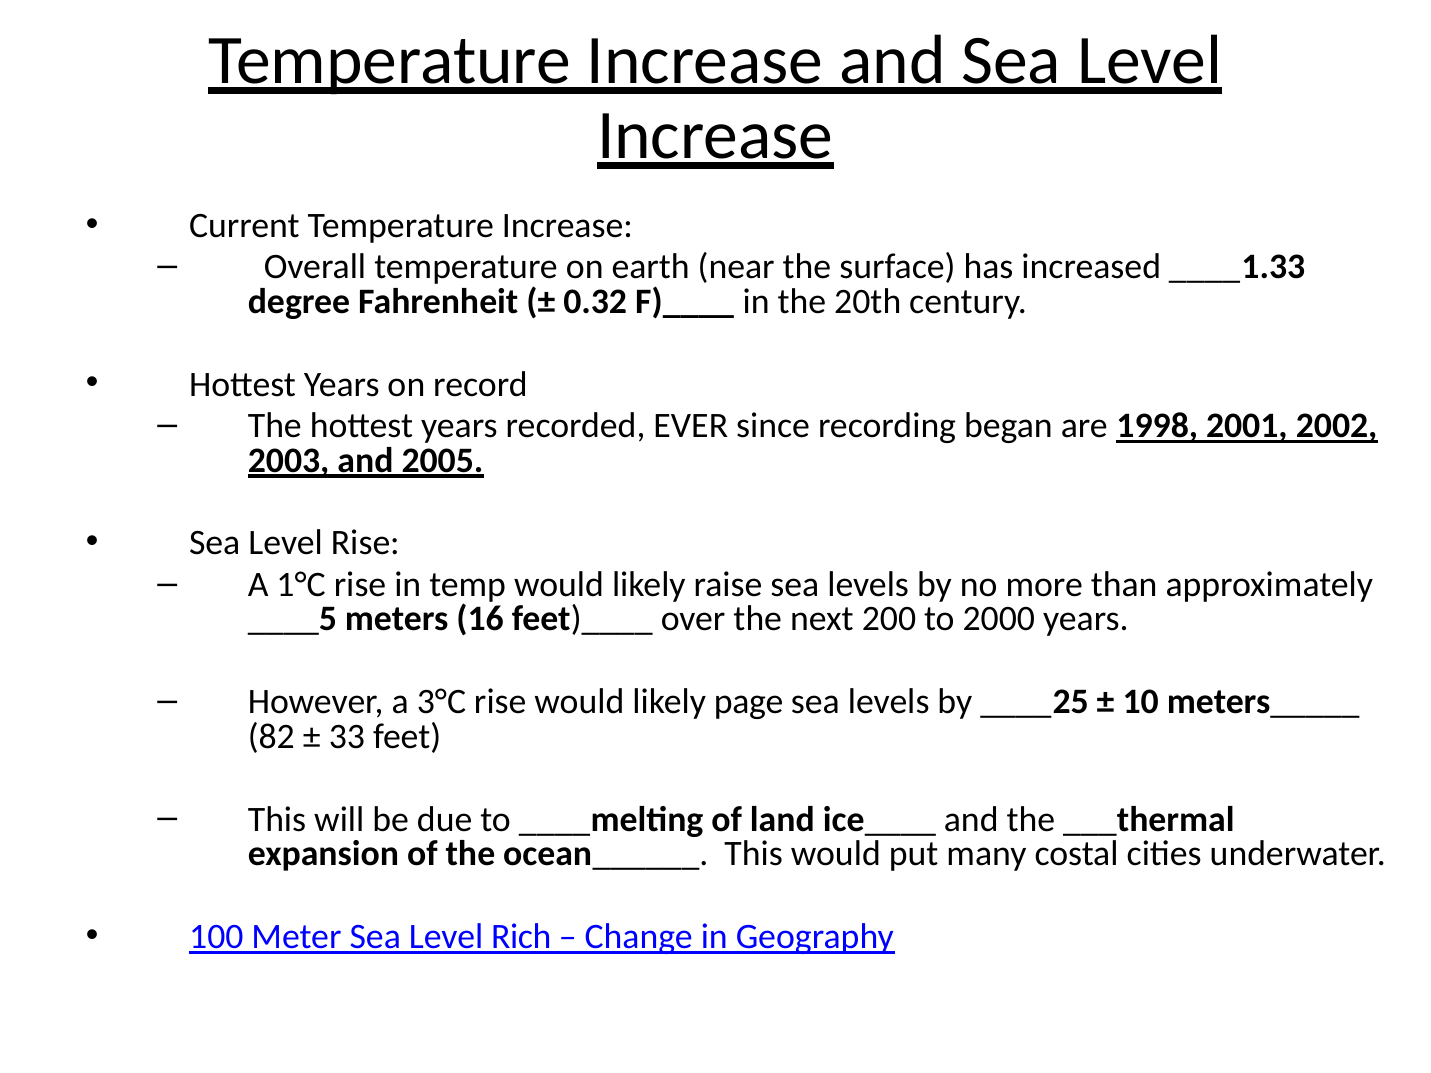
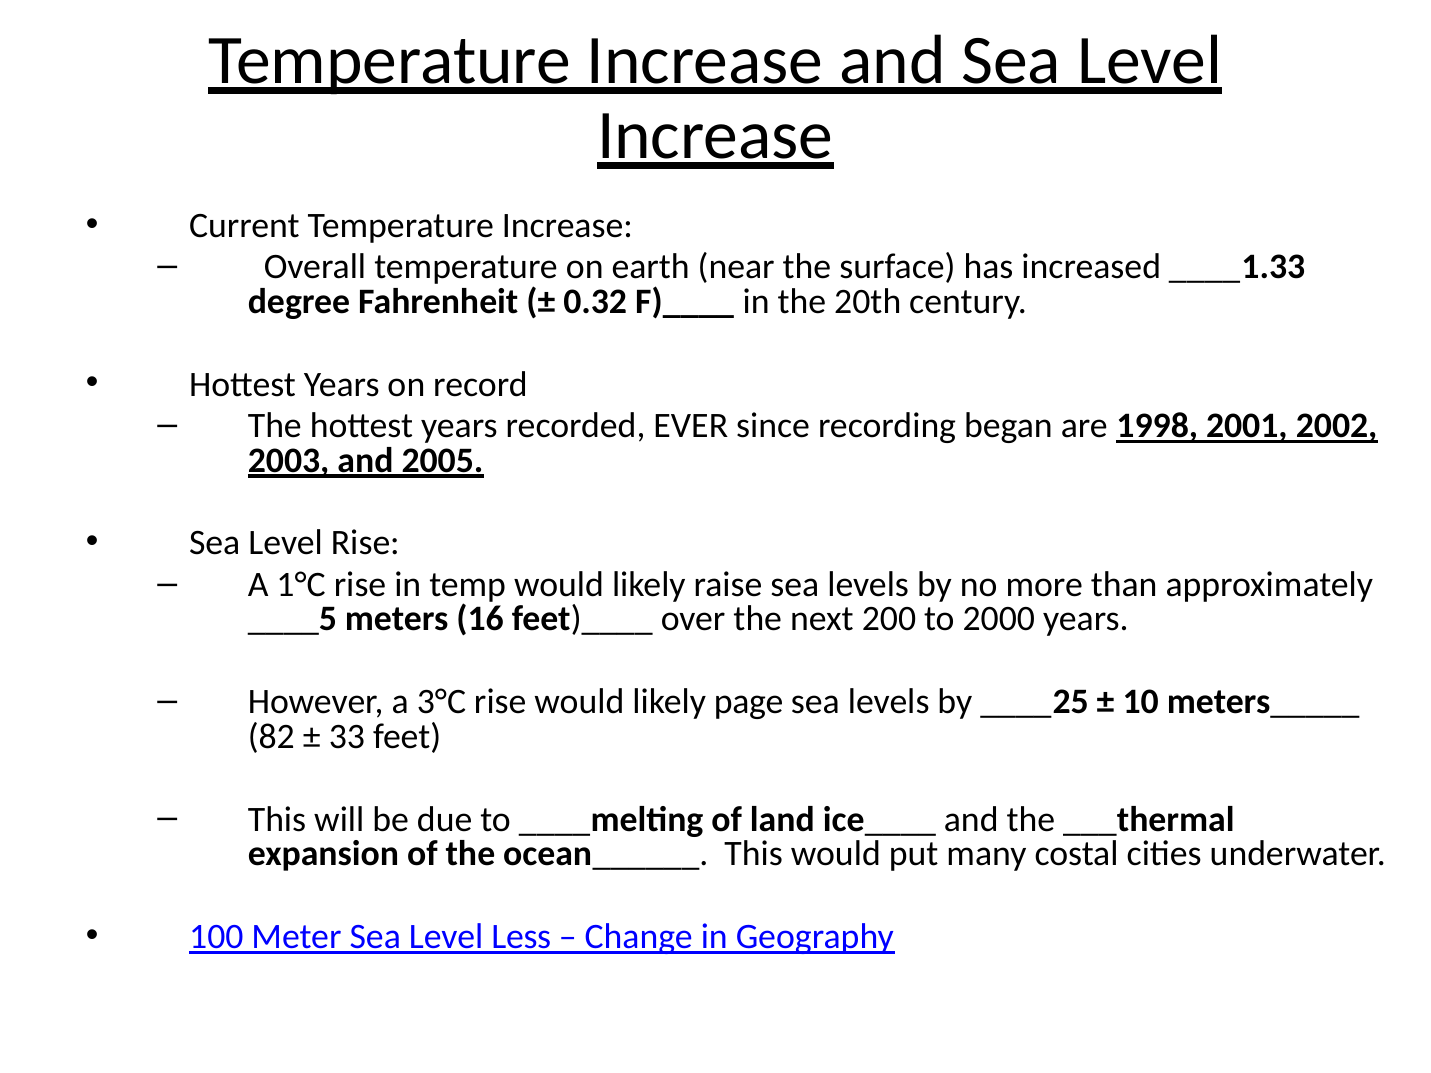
Rich: Rich -> Less (521, 937)
